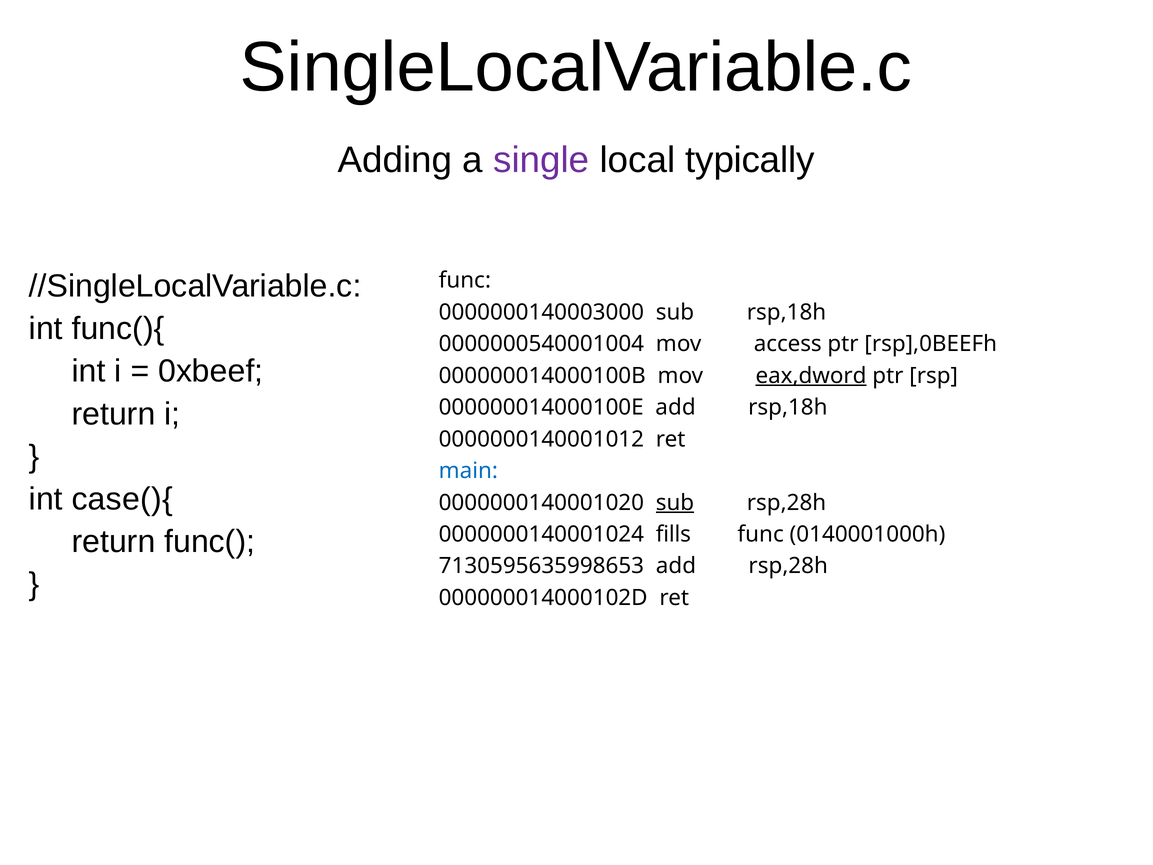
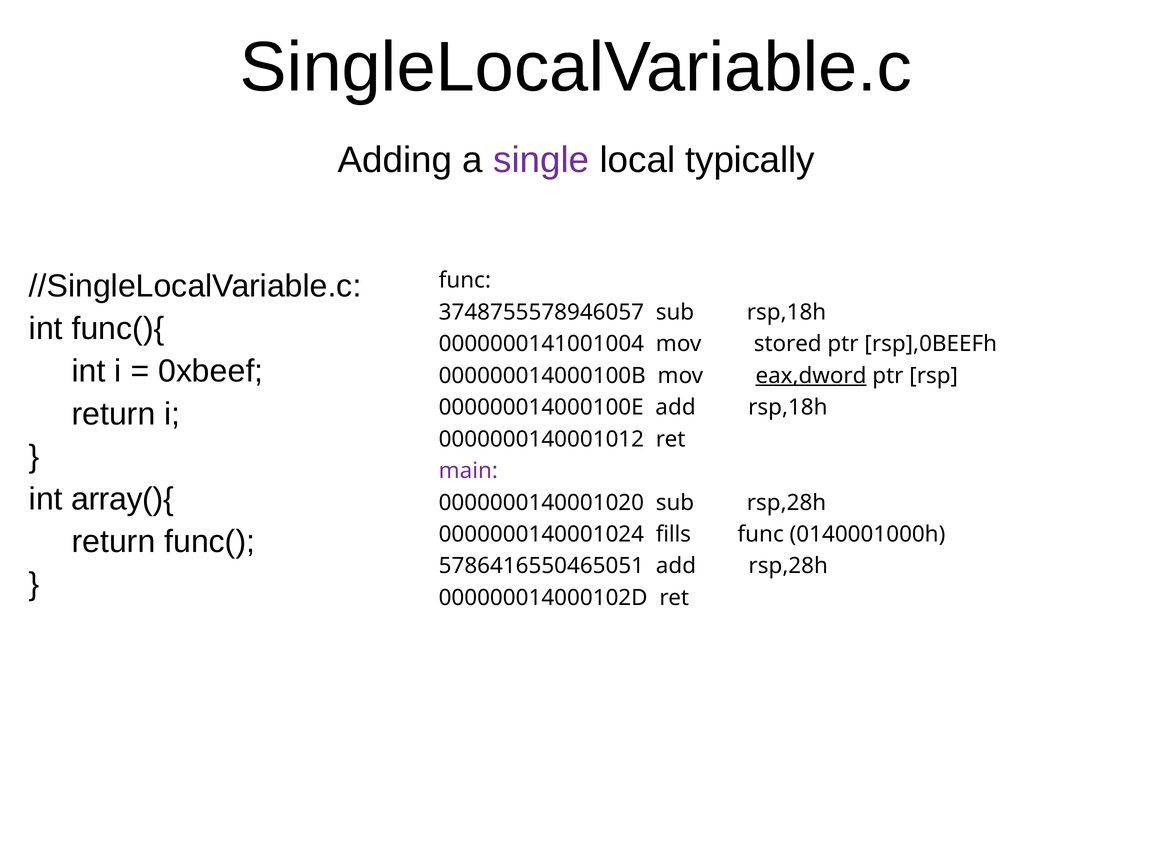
0000000140003000: 0000000140003000 -> 3748755578946057 (541, 312)
0000000540001004: 0000000540001004 -> 0000000141001004 (541, 344)
access: access -> stored (788, 344)
main colour: blue -> purple (468, 471)
case(){: case(){ -> array(){ (122, 499)
sub underline: present -> none (675, 502)
7130595635998653: 7130595635998653 -> 5786416550465051 (541, 566)
